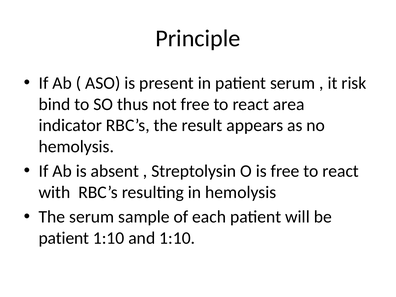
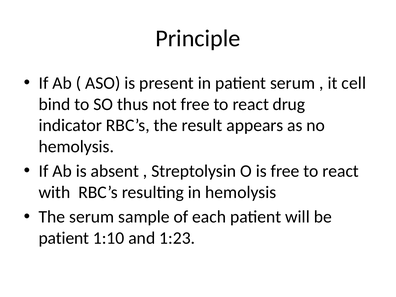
risk: risk -> cell (354, 83)
area: area -> drug (289, 104)
and 1:10: 1:10 -> 1:23 (177, 238)
